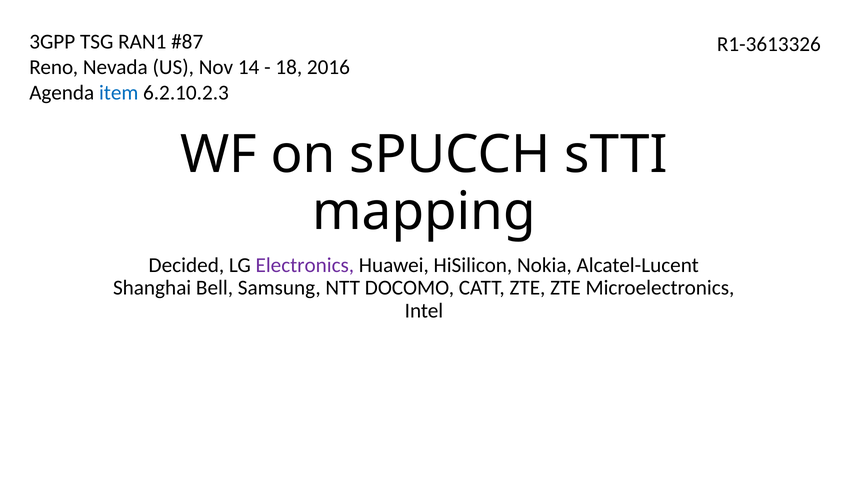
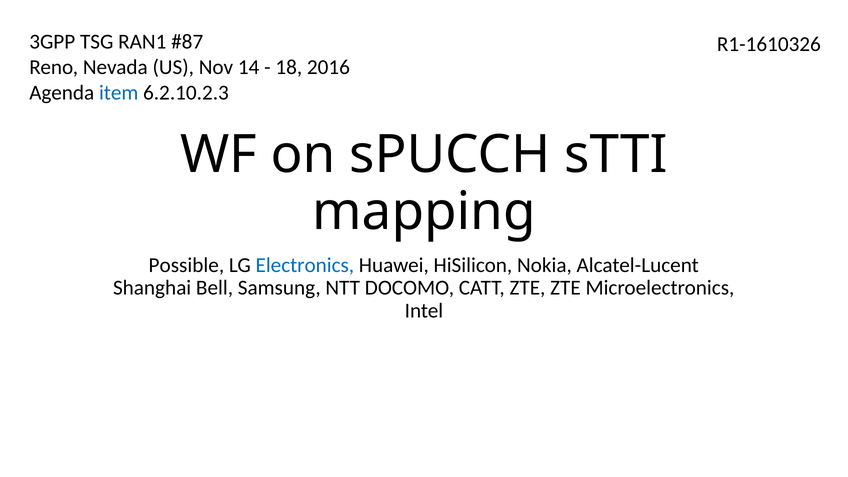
R1-3613326: R1-3613326 -> R1-1610326 (769, 44)
Decided: Decided -> Possible (186, 265)
Electronics colour: purple -> blue (305, 265)
